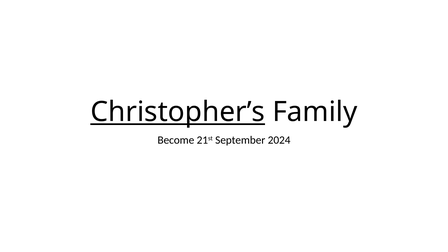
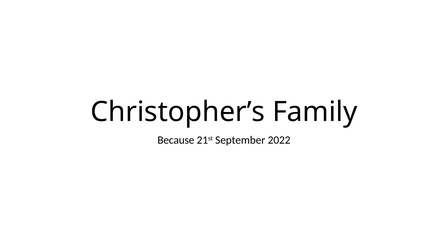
Christopher’s underline: present -> none (178, 112)
Become: Become -> Because (176, 140)
2024: 2024 -> 2022 (279, 140)
